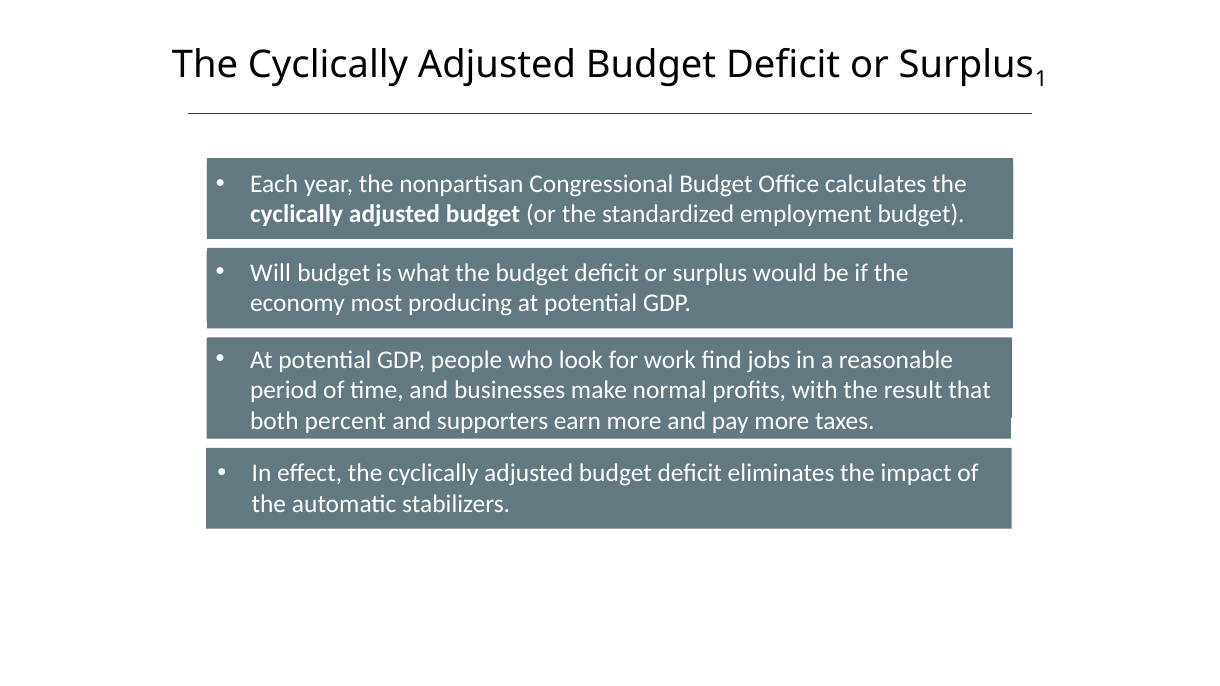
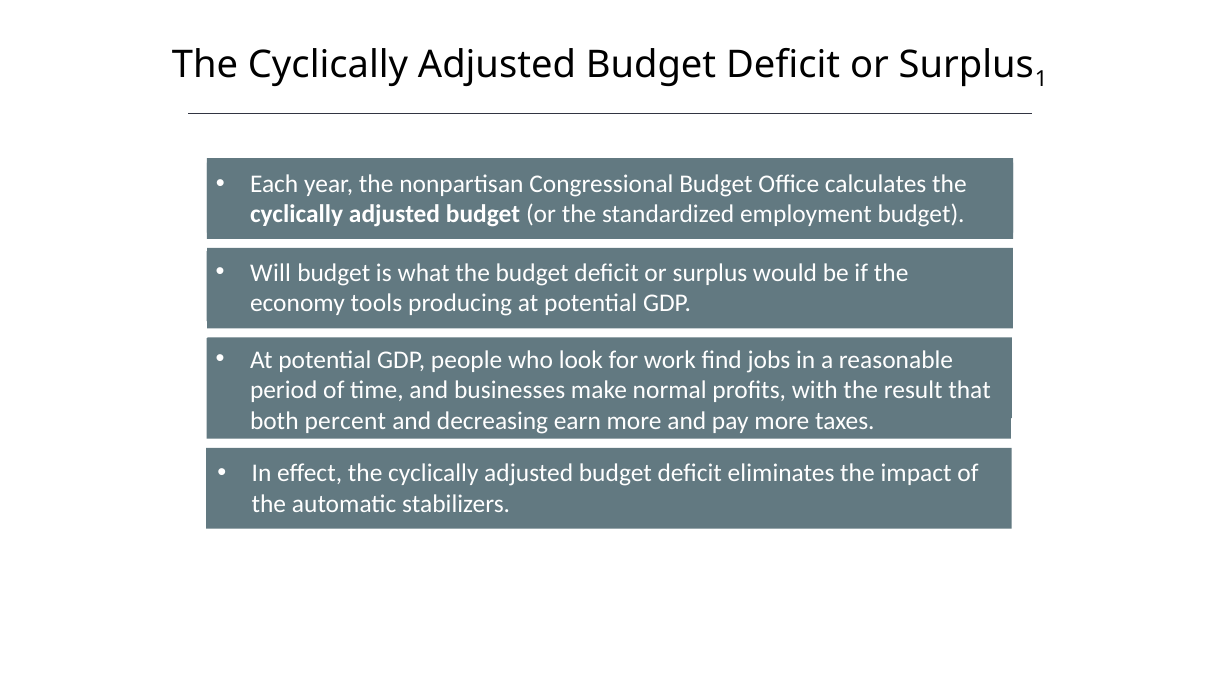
most: most -> tools (376, 303)
supporters: supporters -> decreasing (493, 421)
